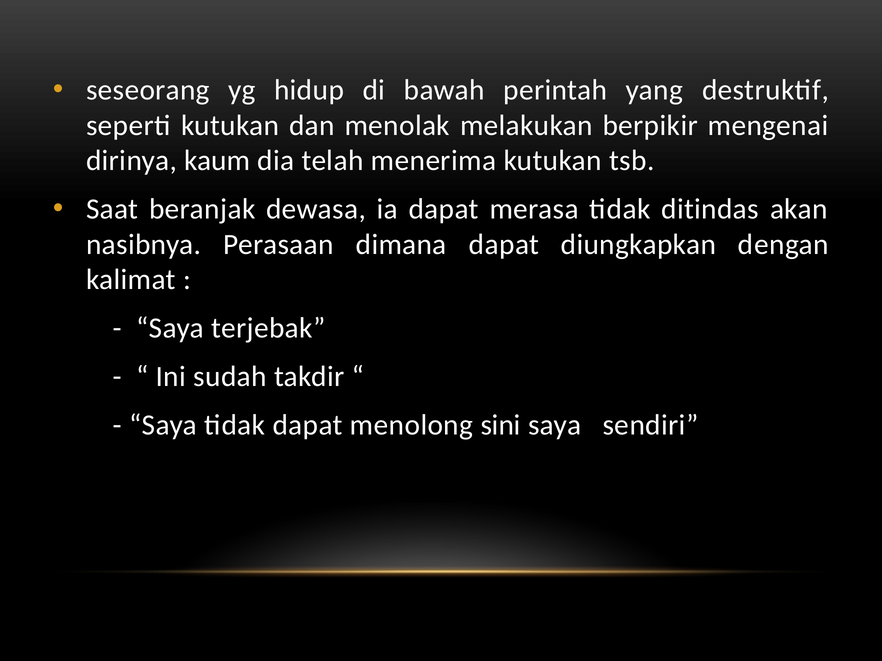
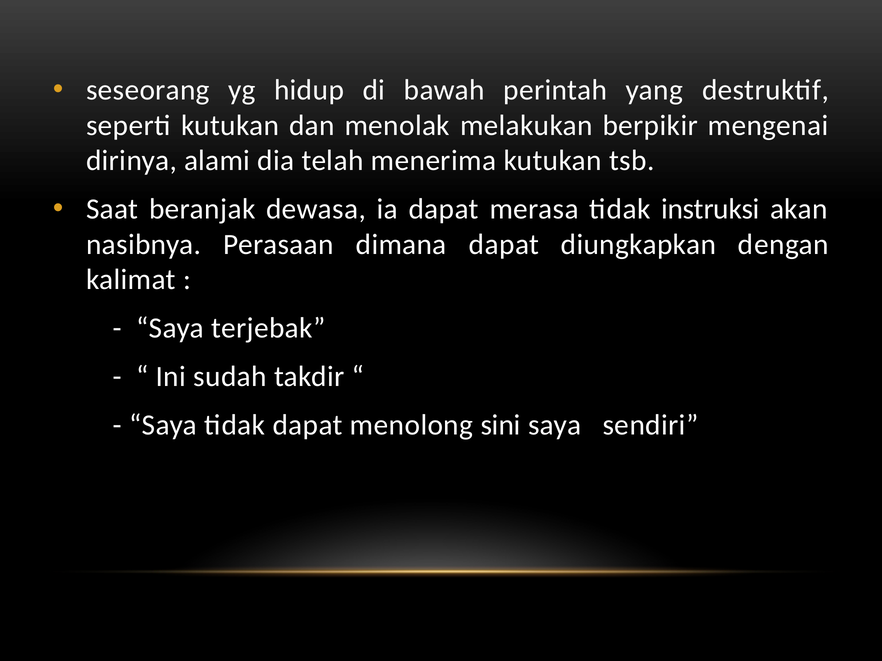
kaum: kaum -> alami (217, 161)
ditindas: ditindas -> instruksi (710, 209)
